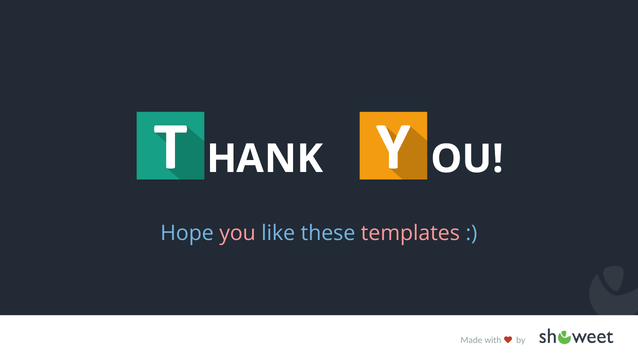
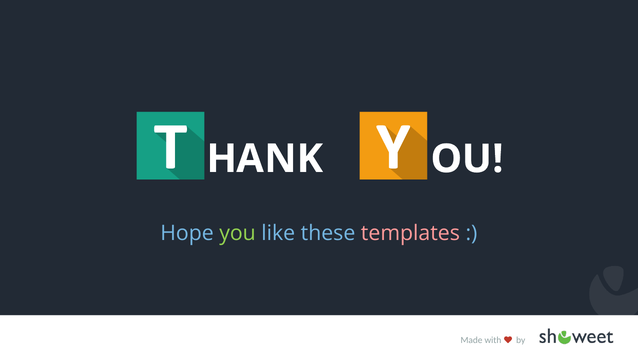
you colour: pink -> light green (238, 233)
